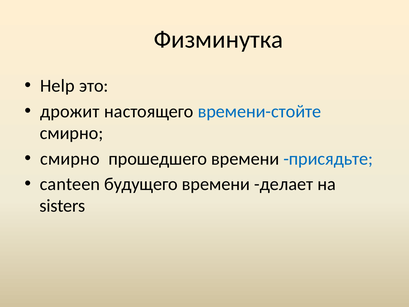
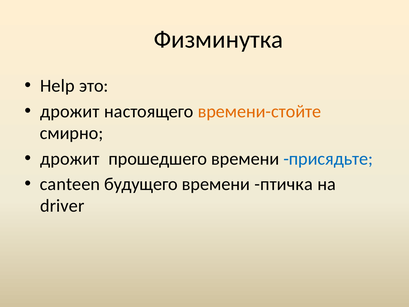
времени-стойте colour: blue -> orange (259, 111)
смирно: смирно -> дрожит (70, 159)
делает: делает -> птичка (284, 184)
sisters: sisters -> driver (62, 206)
